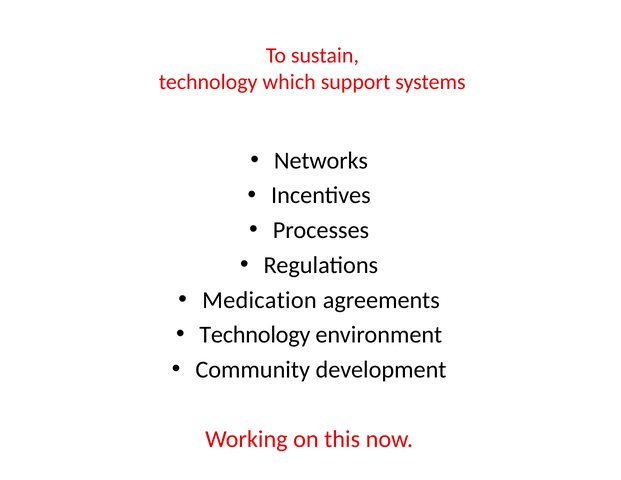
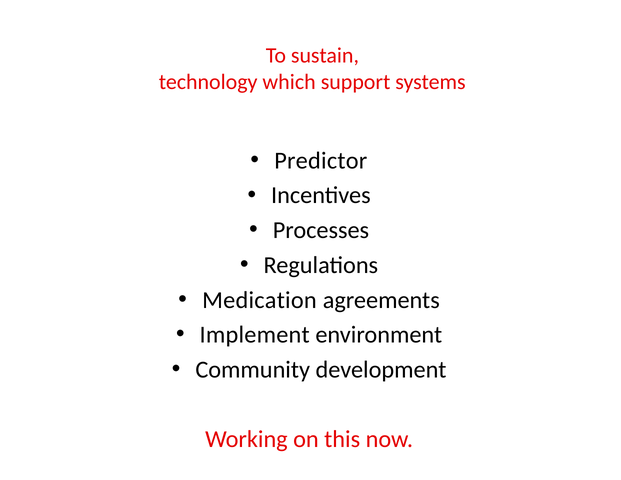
Networks: Networks -> Predictor (321, 161)
Technology: Technology -> Implement (255, 335)
